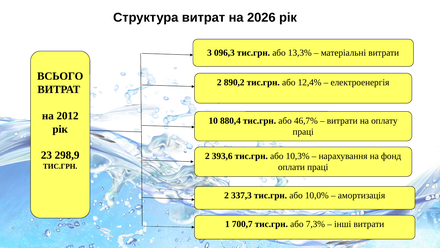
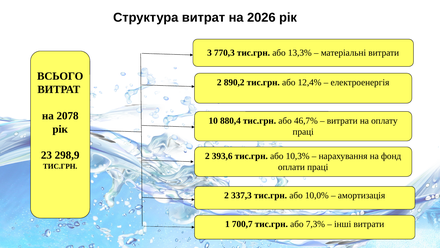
096,3: 096,3 -> 770,3 (224, 53)
2012: 2012 -> 2078 (68, 116)
